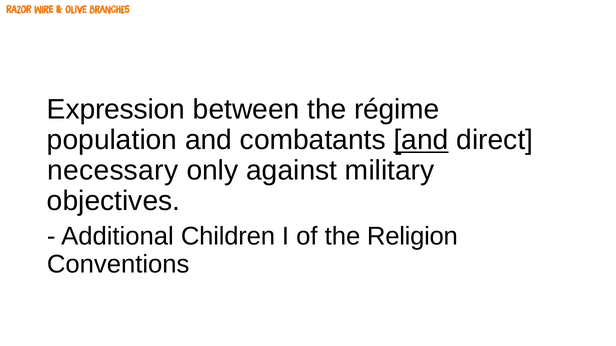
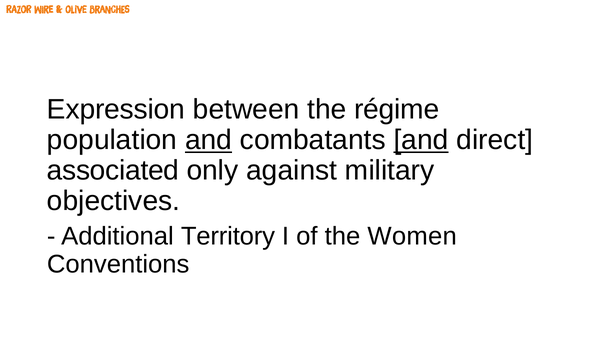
and underline: none -> present (209, 140)
necessary: necessary -> associated (113, 171)
Children: Children -> Territory (228, 237)
Religion: Religion -> Women (412, 237)
